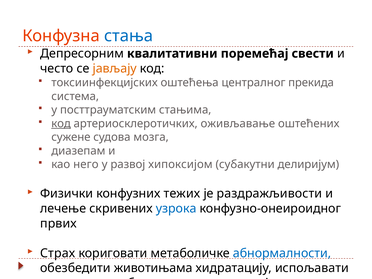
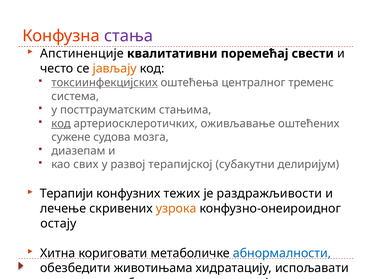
стања colour: blue -> purple (129, 36)
Депресорним: Депресорним -> Апстиненције (82, 54)
токсиинфекцијских underline: none -> present (105, 83)
прекида: прекида -> тременс (311, 83)
него: него -> свих (86, 164)
хипоксијом: хипоксијом -> терапијској (180, 164)
Физички: Физички -> Терапији (67, 194)
узрока colour: blue -> orange (176, 209)
првих: првих -> остају (58, 223)
Страх: Страх -> Хитна (58, 253)
